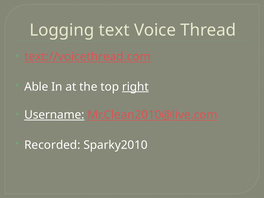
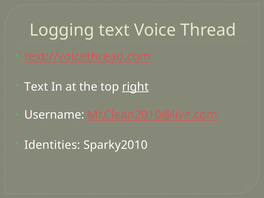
Able: Able -> Text (36, 87)
Username underline: present -> none (54, 115)
Recorded: Recorded -> Identities (52, 145)
